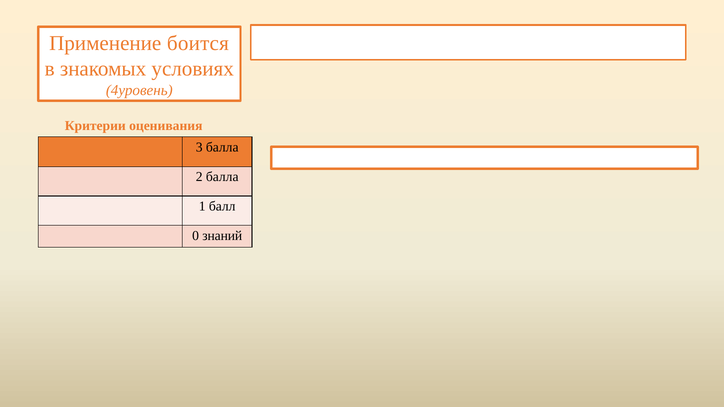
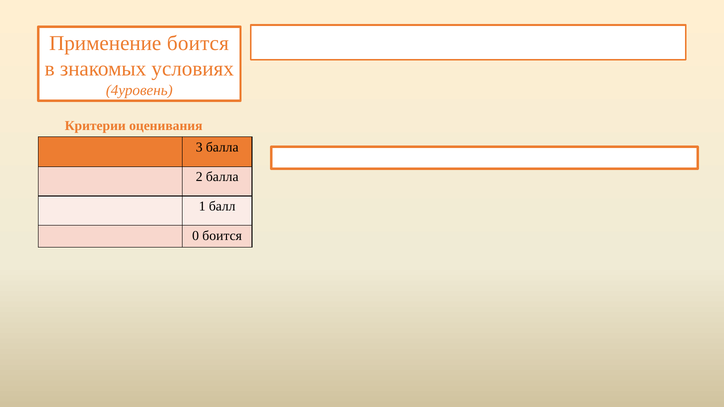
0 знаний: знаний -> боится (222, 236)
